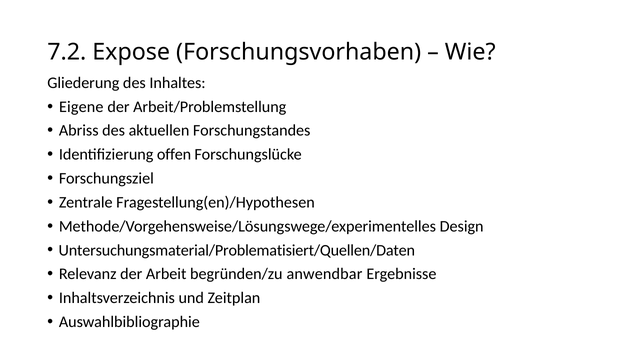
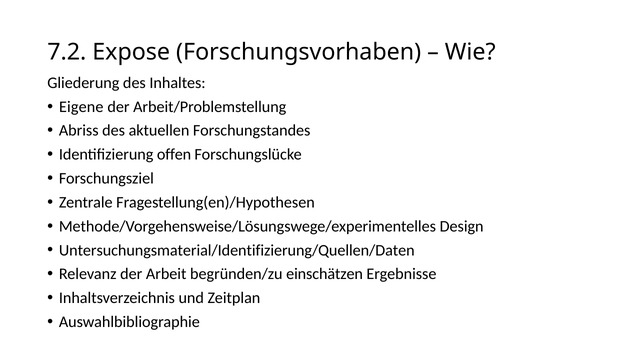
Untersuchungsmaterial/Problematisiert/Quellen/Daten: Untersuchungsmaterial/Problematisiert/Quellen/Daten -> Untersuchungsmaterial/Identifizierung/Quellen/Daten (237, 250)
anwendbar: anwendbar -> einschätzen (325, 274)
